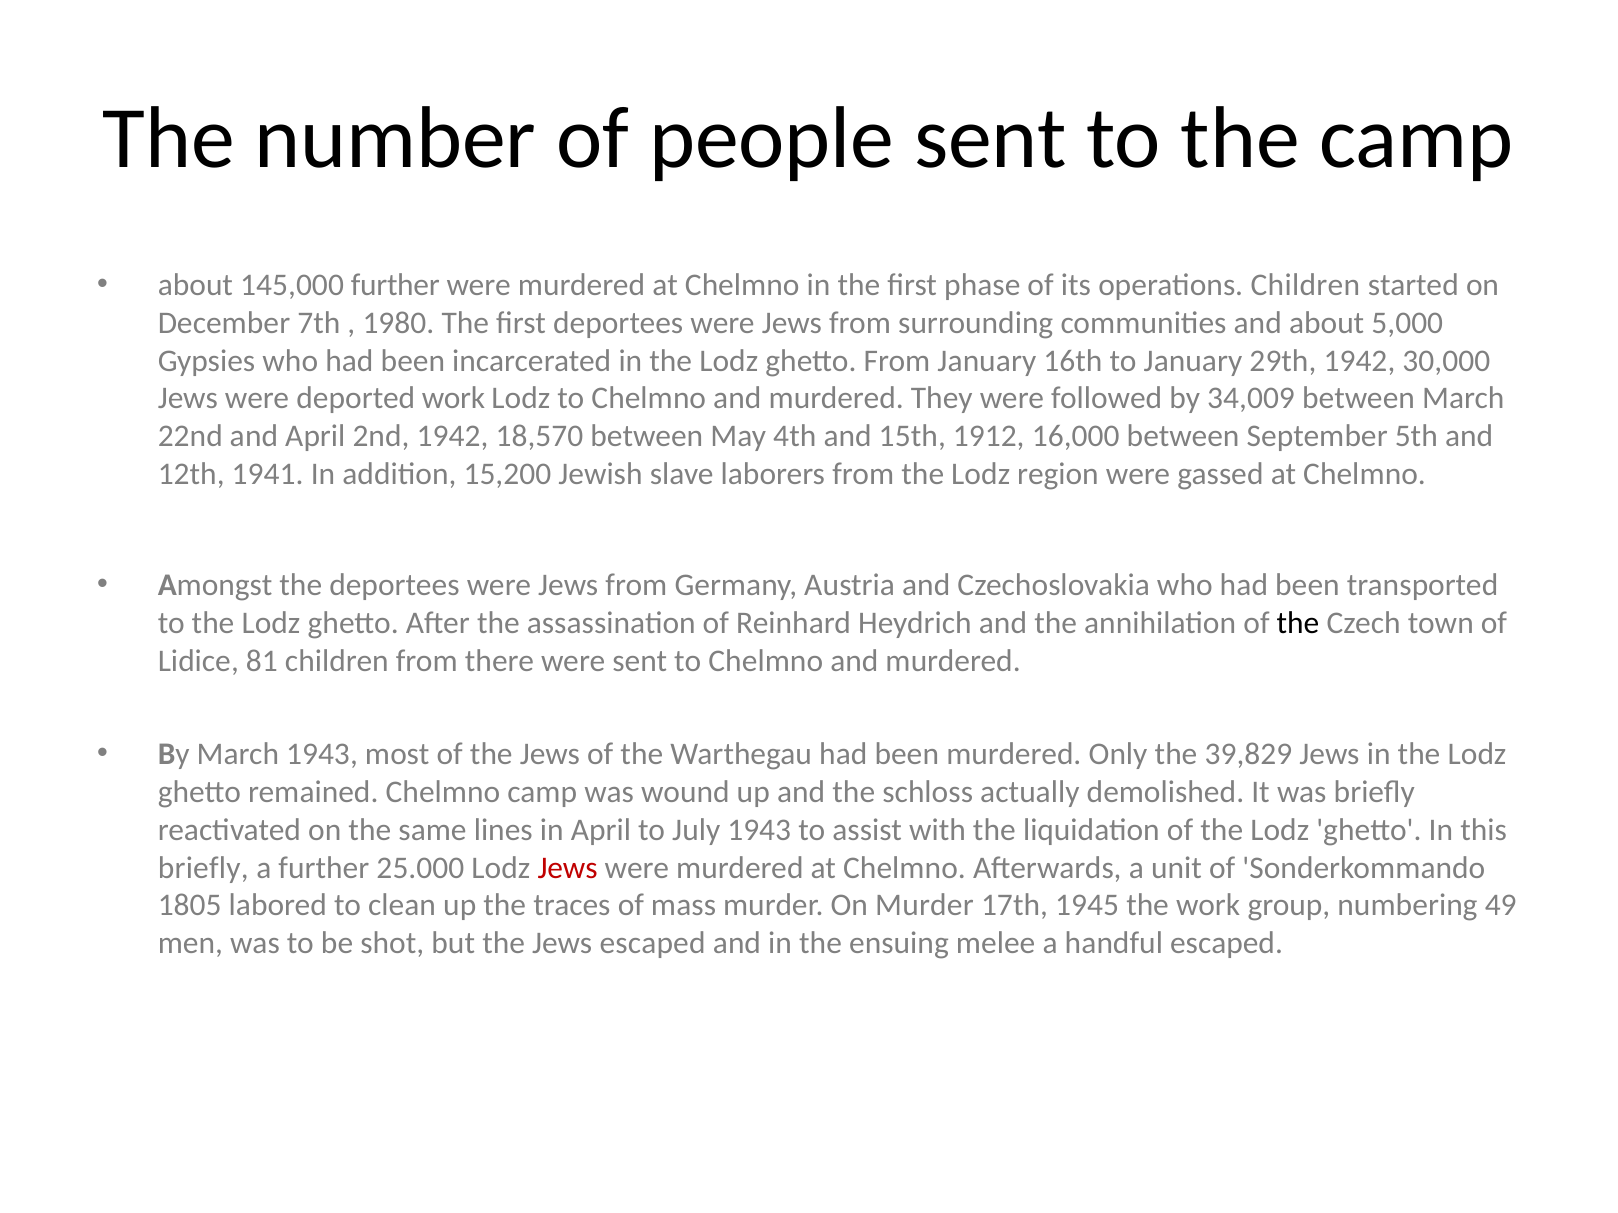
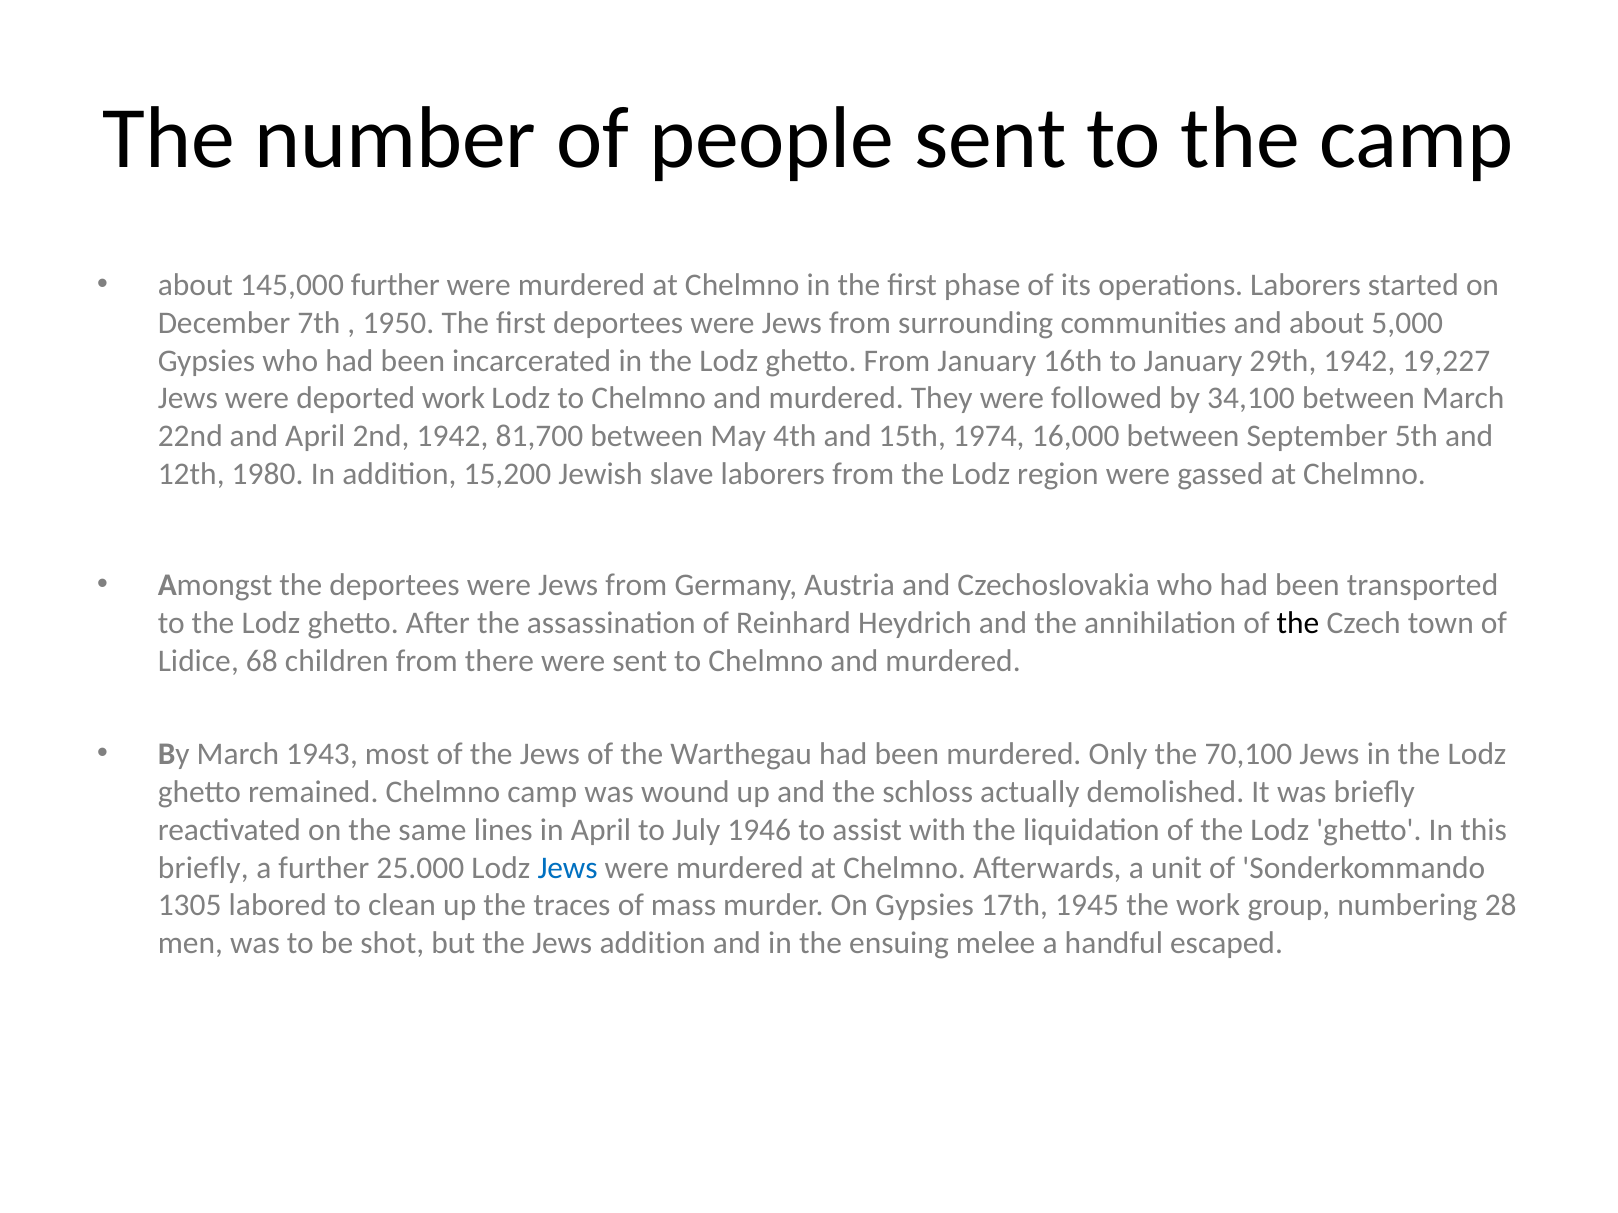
operations Children: Children -> Laborers (1306, 285)
1980: 1980 -> 1950 (398, 323)
30,000: 30,000 -> 19,227 (1446, 361)
34,009: 34,009 -> 34,100 (1251, 399)
18,570: 18,570 -> 81,700 (539, 436)
1912: 1912 -> 1974 (989, 436)
1941: 1941 -> 1980 (268, 474)
81: 81 -> 68 (262, 661)
39,829: 39,829 -> 70,100 (1248, 755)
July 1943: 1943 -> 1946 (759, 830)
Jews colour: red -> blue (568, 868)
1805: 1805 -> 1305 (190, 906)
On Murder: Murder -> Gypsies (925, 906)
49: 49 -> 28 (1501, 906)
Jews escaped: escaped -> addition (653, 944)
